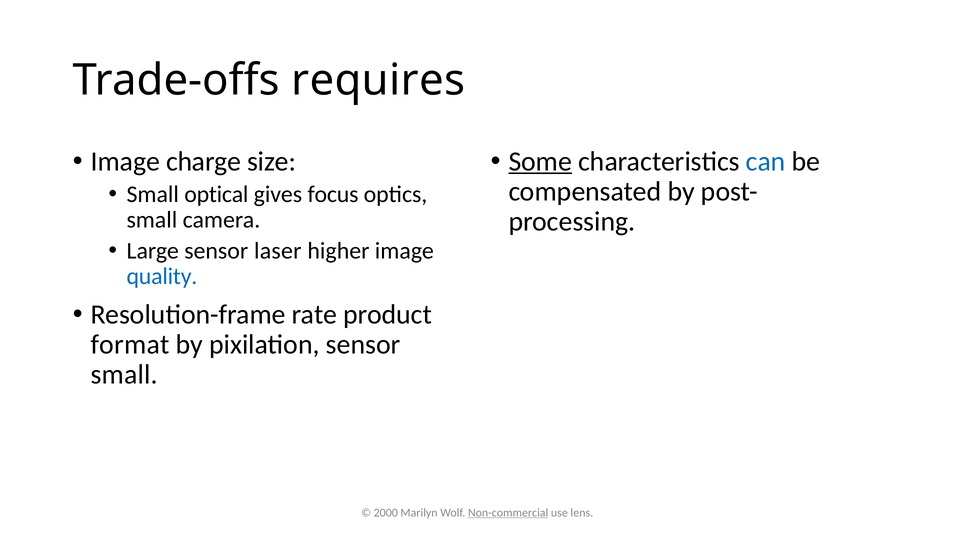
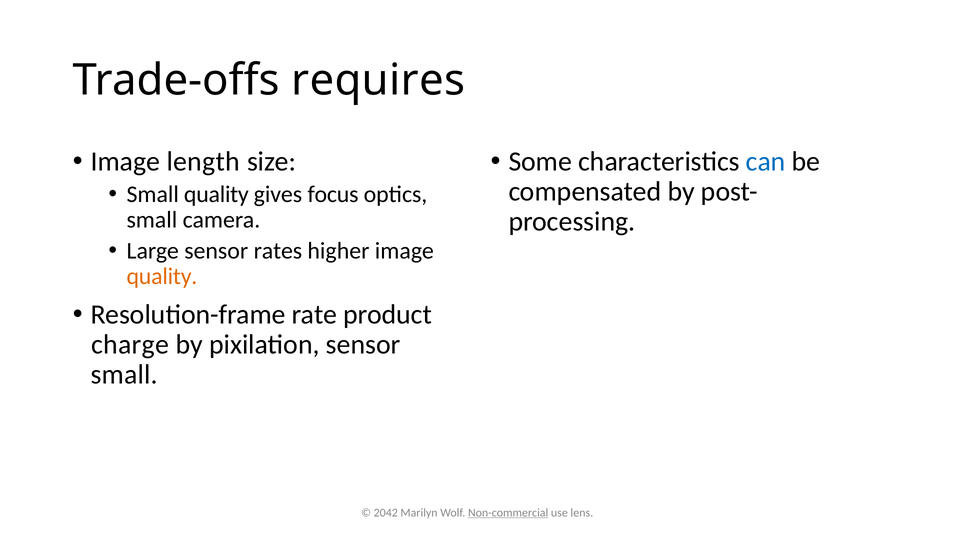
charge: charge -> length (203, 161)
Some underline: present -> none (540, 161)
Small optical: optical -> quality (216, 194)
laser: laser -> rates (278, 251)
quality colour: blue -> orange (162, 277)
format: format -> charge (130, 345)
2000: 2000 -> 2042 (386, 513)
